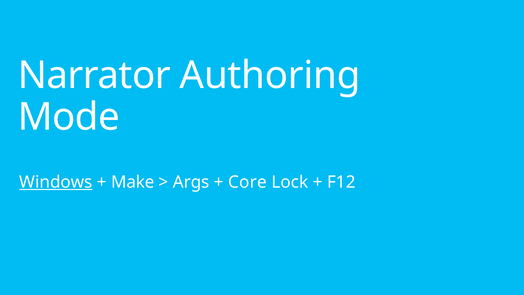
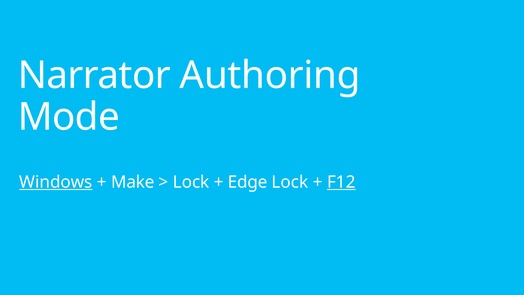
Args: Args -> Lock (191, 182)
Core: Core -> Edge (248, 182)
F12 underline: none -> present (341, 182)
